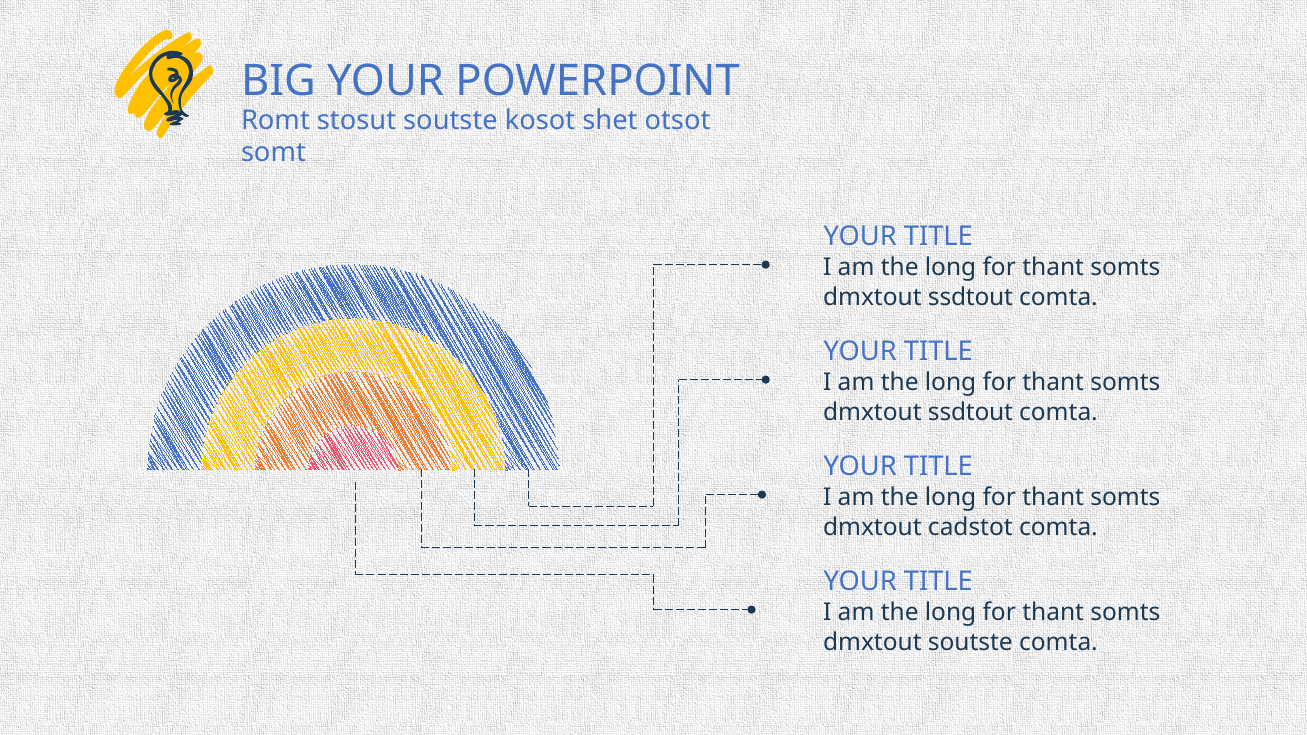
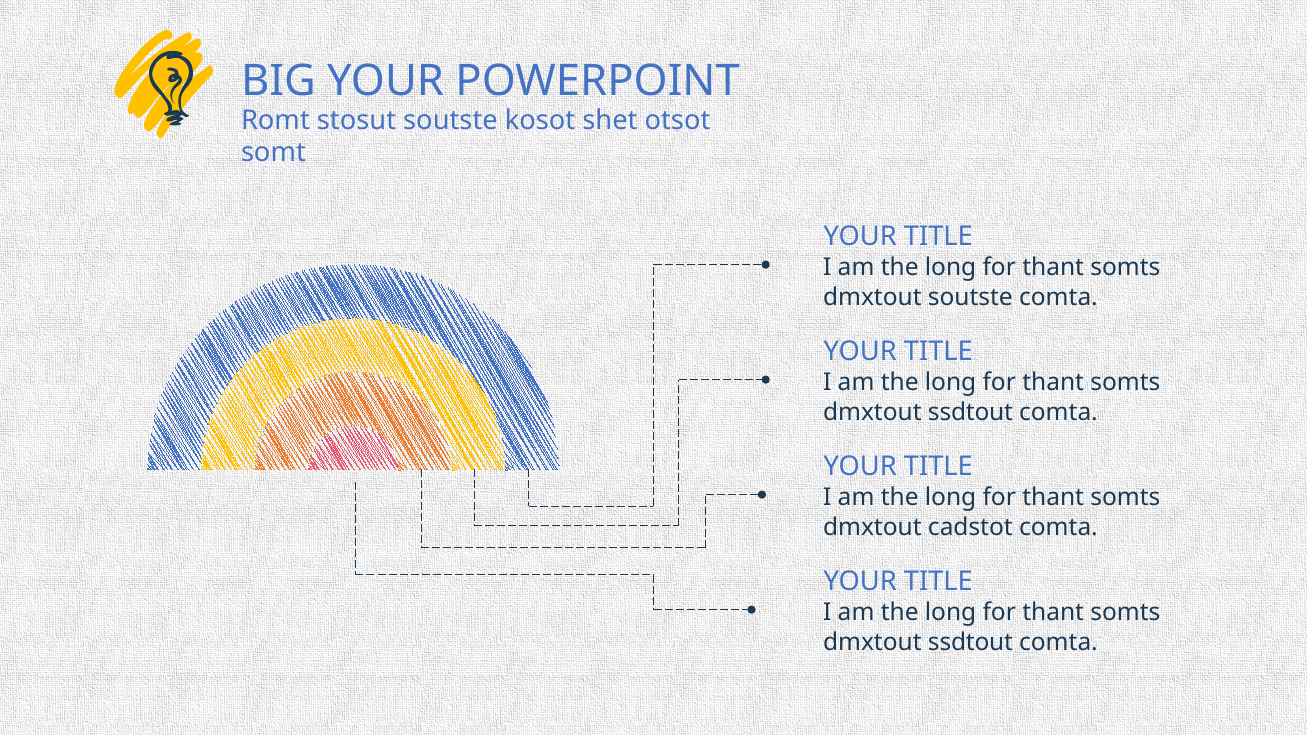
ssdtout: ssdtout -> soutste (970, 297)
soutste: soutste -> ssdtout (970, 642)
